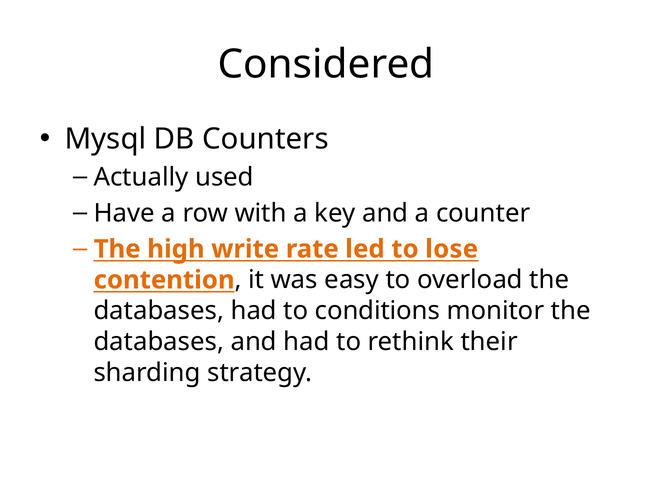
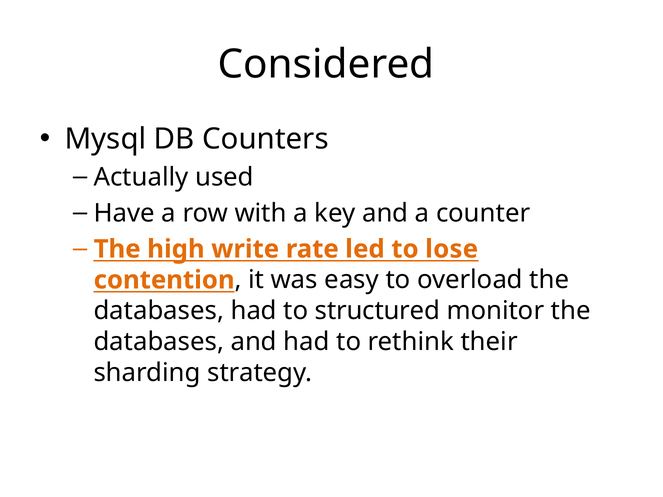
conditions: conditions -> structured (378, 311)
